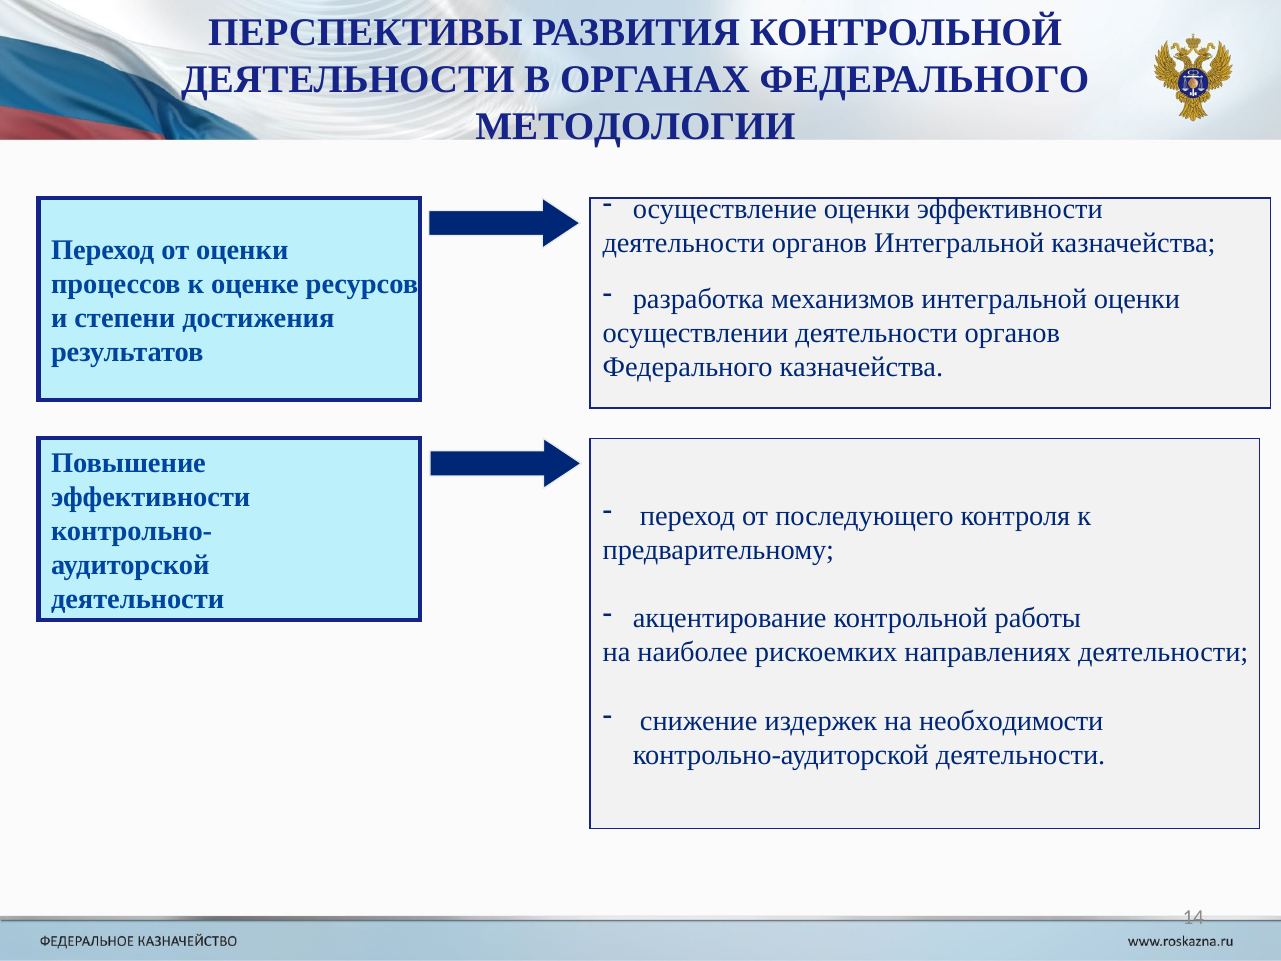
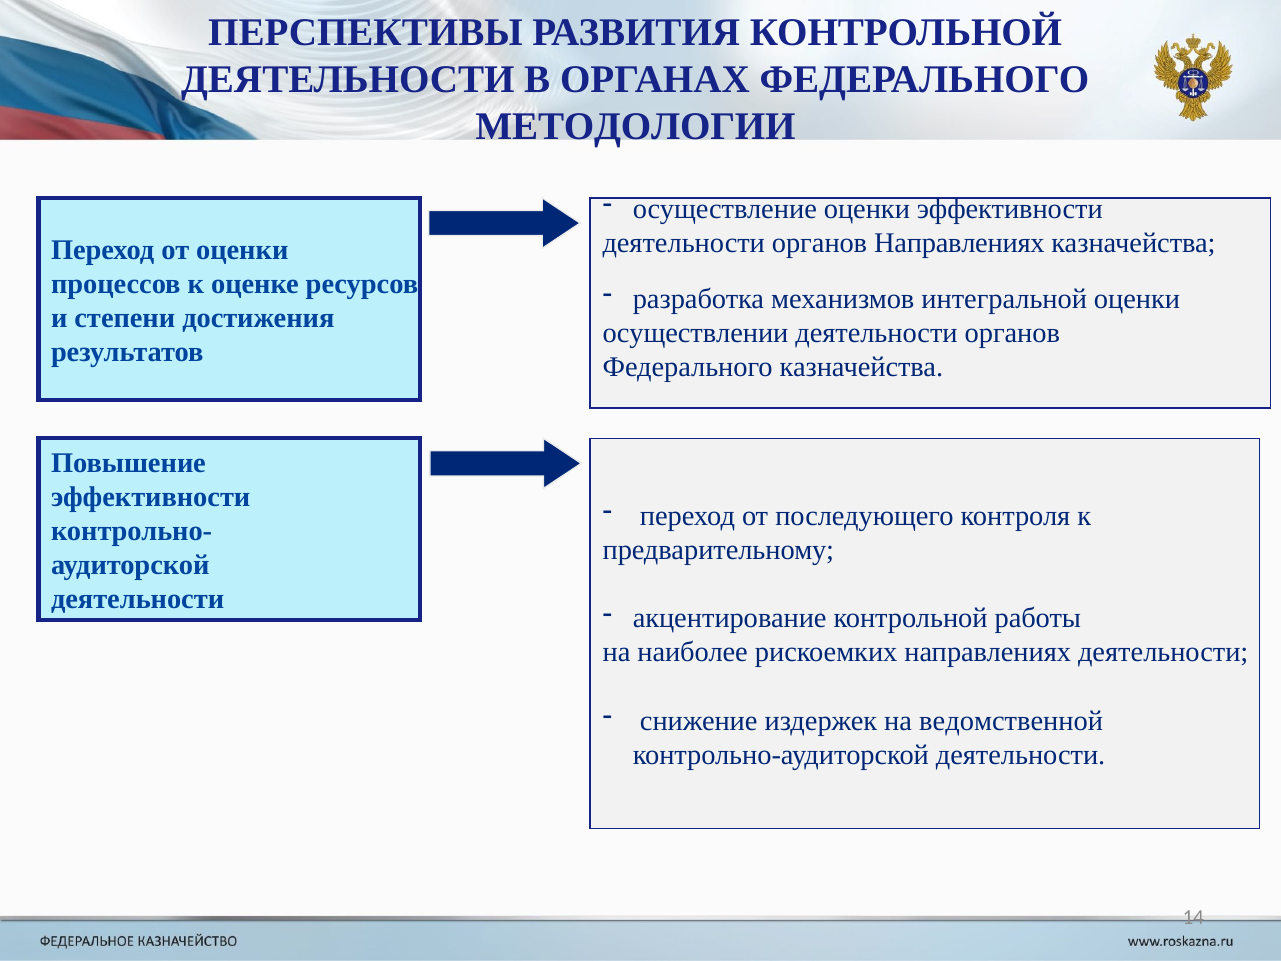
органов Интегральной: Интегральной -> Направлениях (959, 243)
необходимости: необходимости -> ведомственной (1011, 721)
